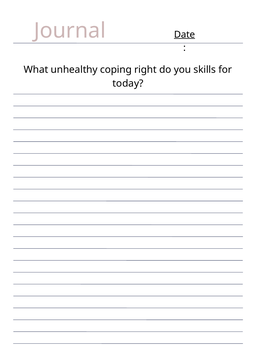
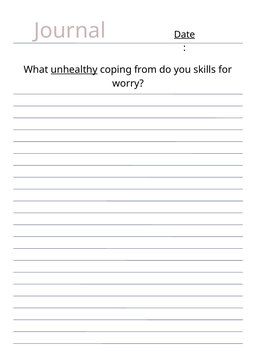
unhealthy underline: none -> present (74, 70)
right: right -> from (146, 70)
today: today -> worry (128, 84)
